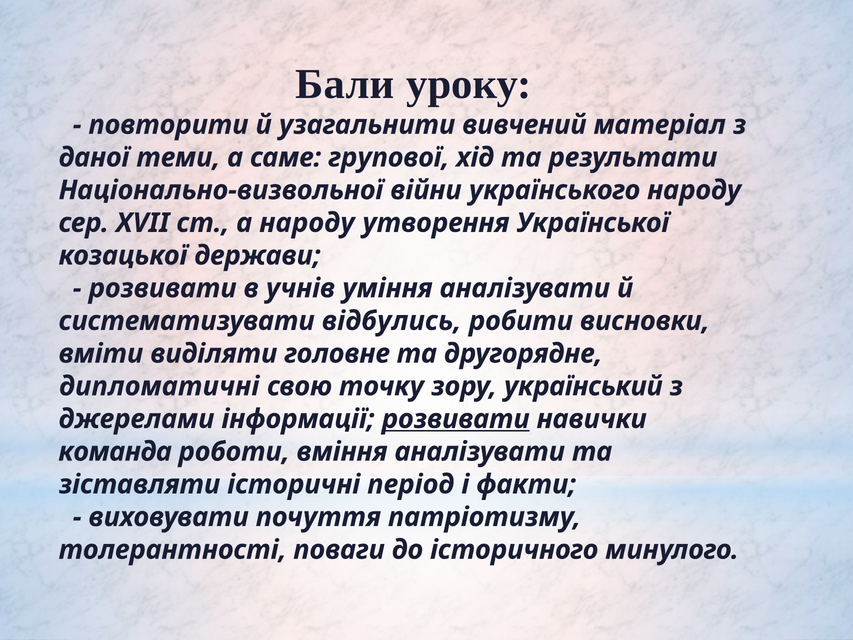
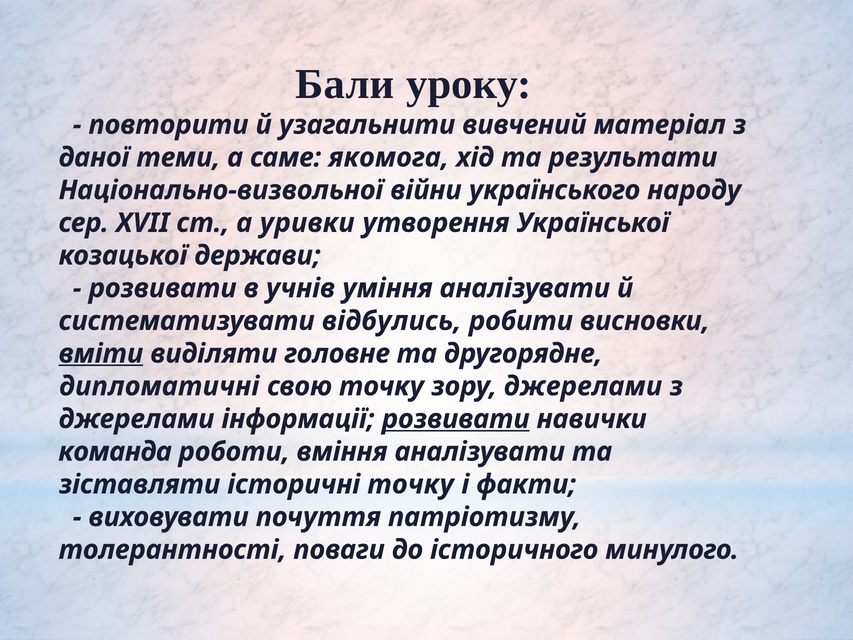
групової: групової -> якомога (389, 157)
а народу: народу -> уривки (307, 223)
вміти underline: none -> present (101, 354)
зору український: український -> джерелами (583, 386)
історичні період: період -> точку (411, 484)
